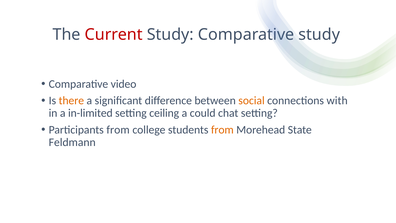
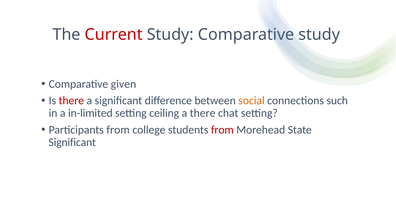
video: video -> given (123, 84)
there colour: orange -> red (71, 101)
with: with -> such (337, 101)
a could: could -> there (203, 113)
from colour: orange -> red (222, 130)
Feldmann: Feldmann -> Significant (72, 142)
